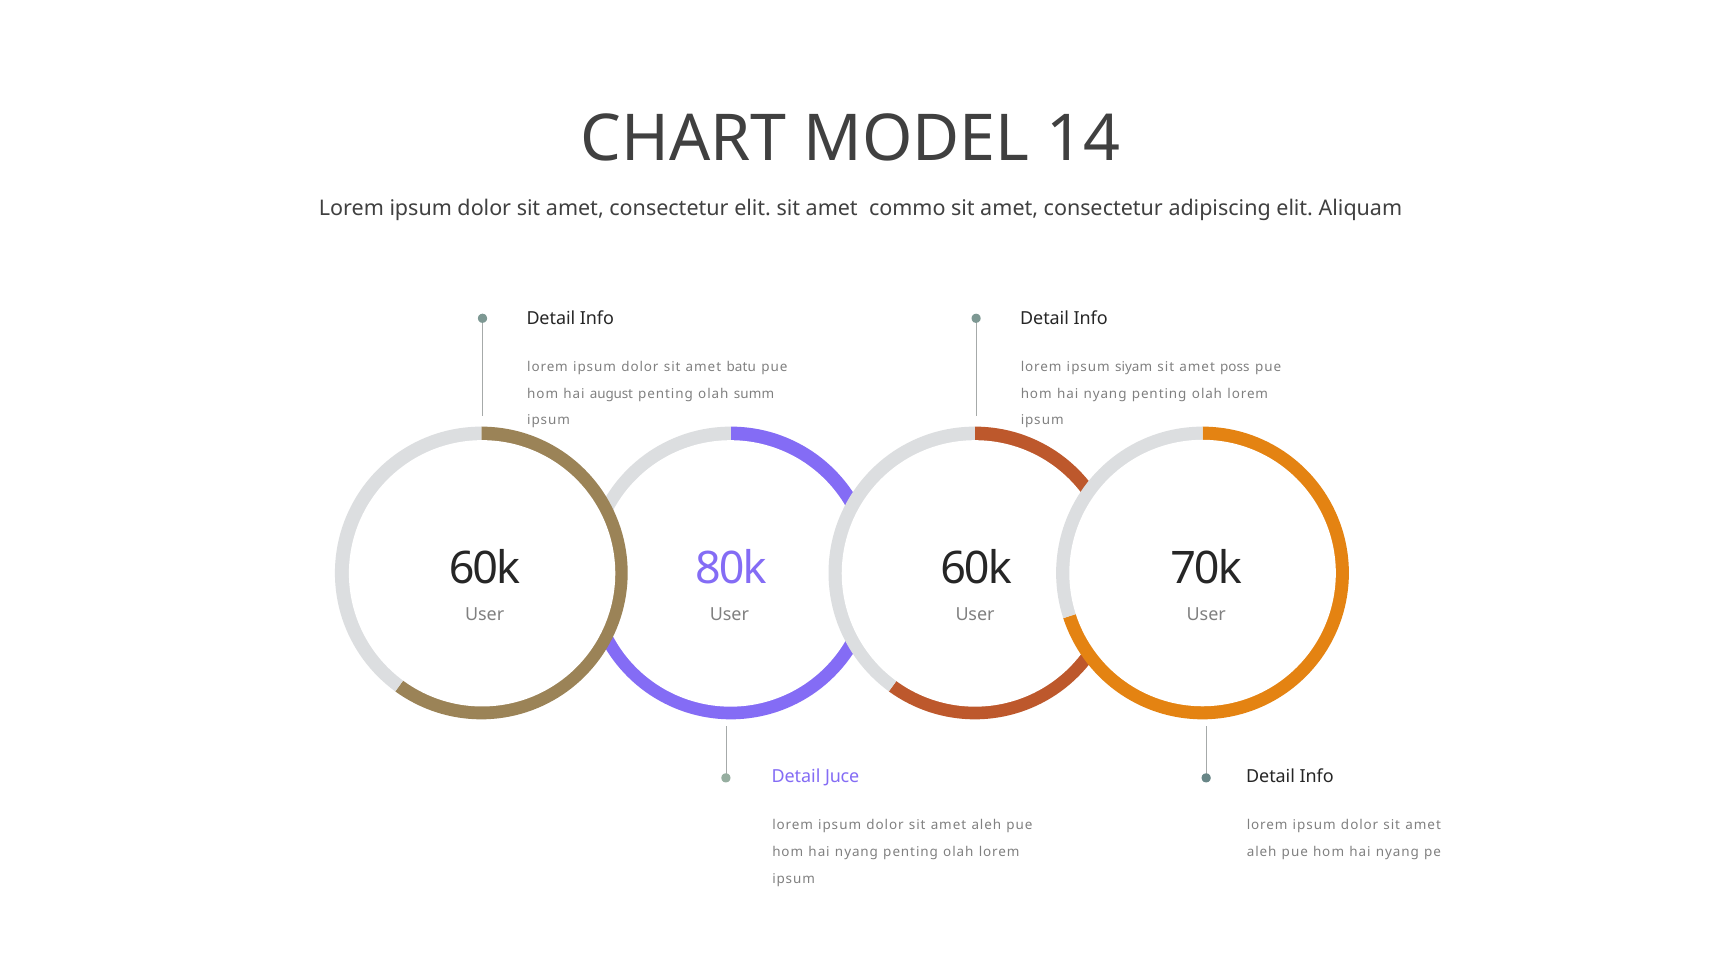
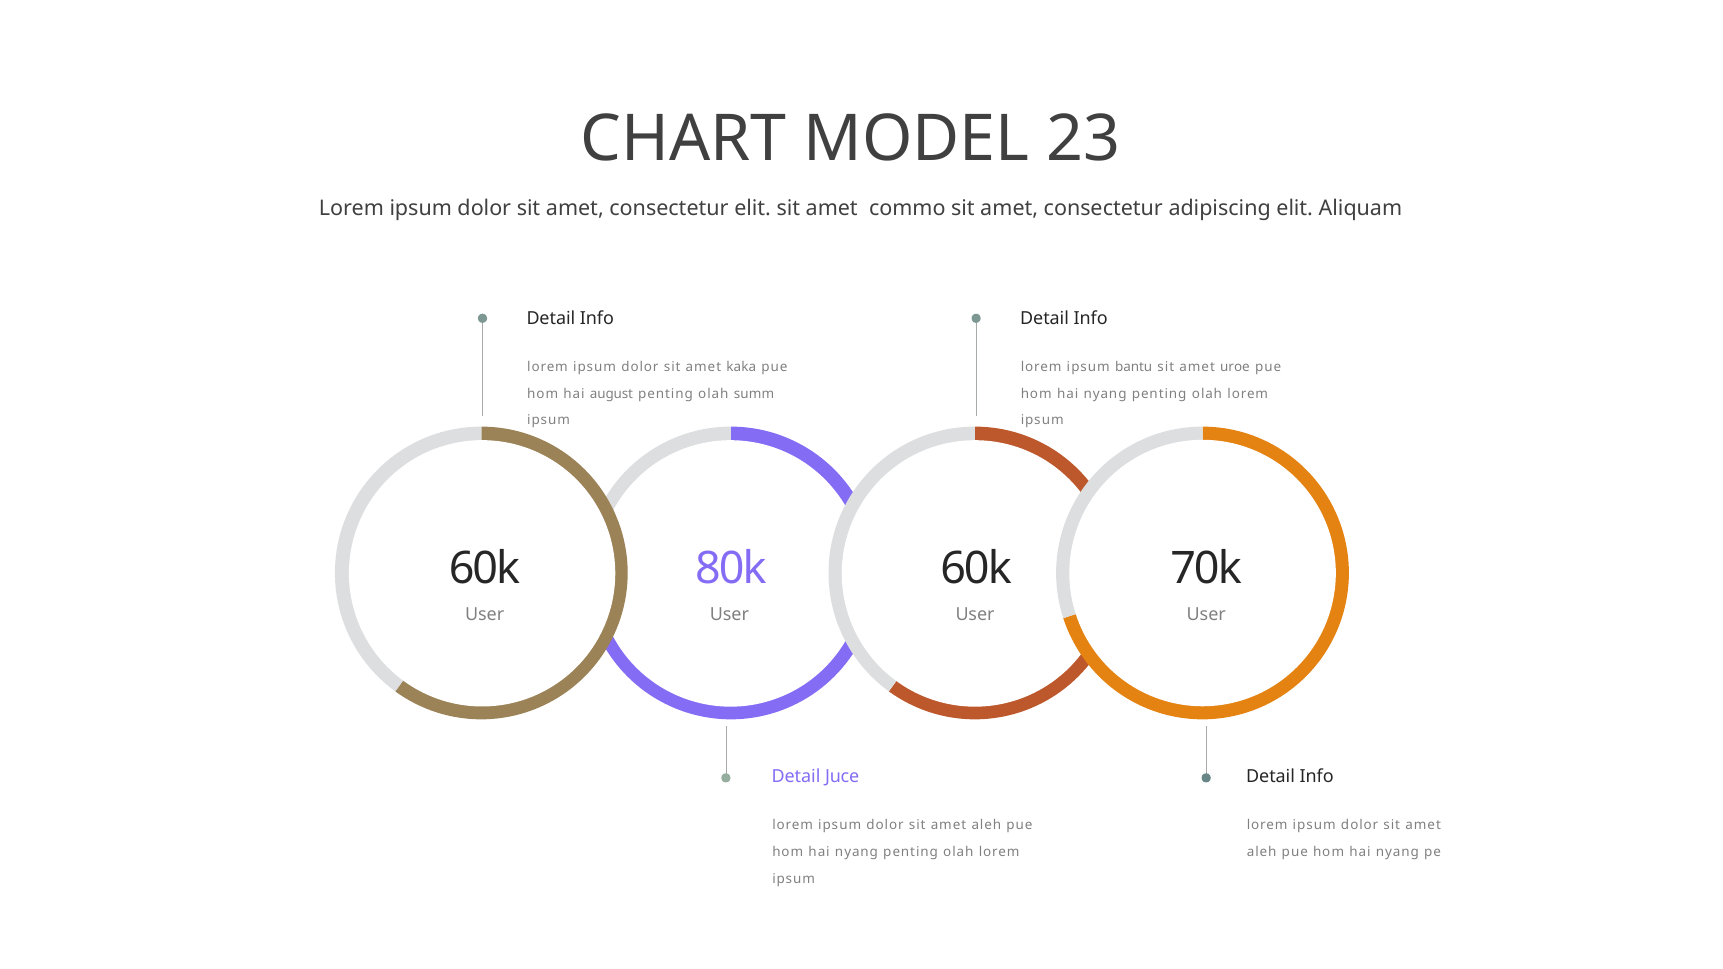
14: 14 -> 23 (1083, 139)
batu: batu -> kaka (741, 367)
siyam: siyam -> bantu (1134, 367)
poss: poss -> uroe (1235, 367)
